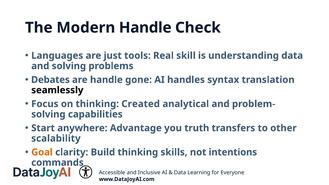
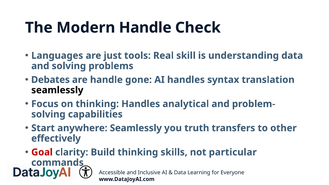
thinking Created: Created -> Handles (141, 104)
anywhere Advantage: Advantage -> Seamlessly (136, 128)
scalability: scalability -> effectively (56, 138)
Goal colour: orange -> red (42, 152)
intentions: intentions -> particular (233, 152)
